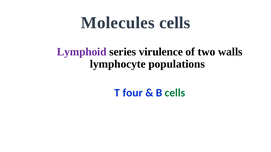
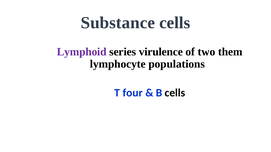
Molecules: Molecules -> Substance (118, 23)
walls: walls -> them (230, 52)
cells colour: green -> black (175, 93)
